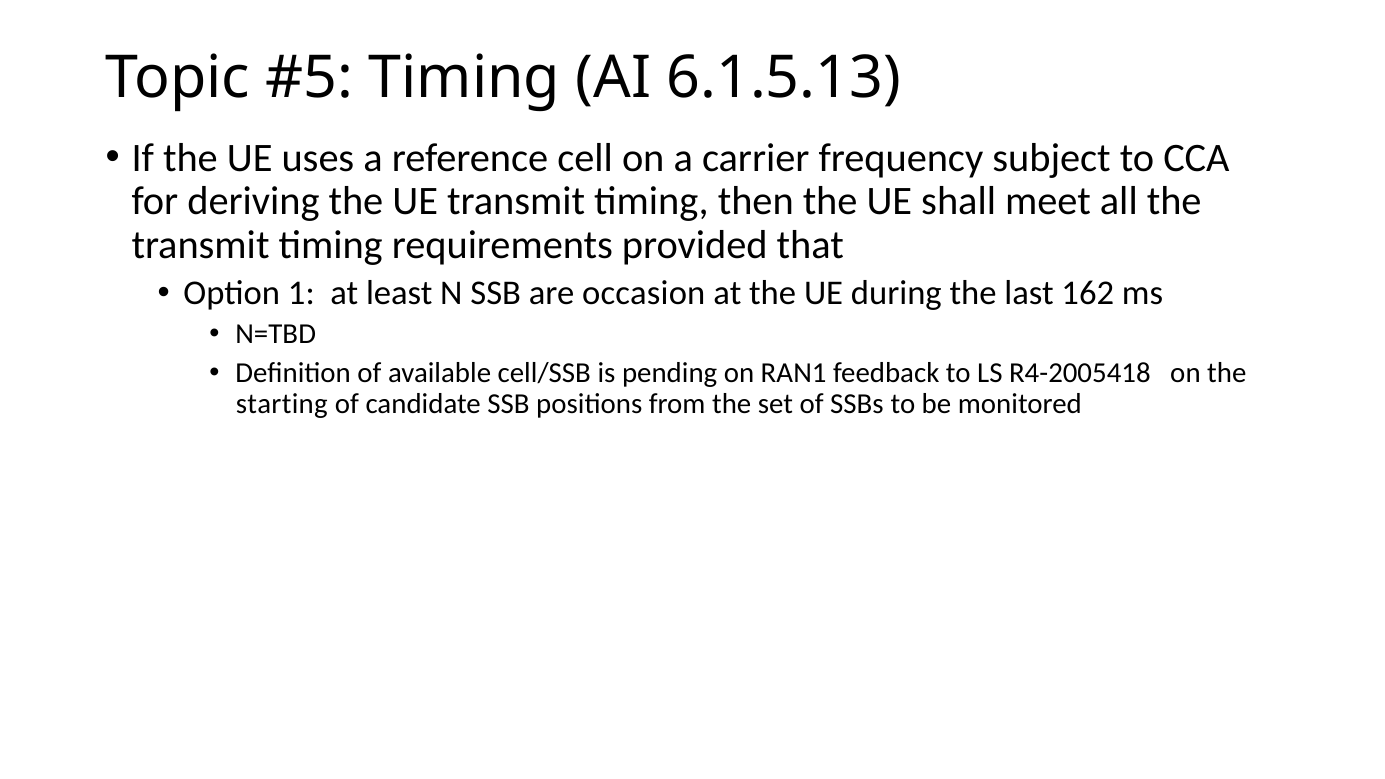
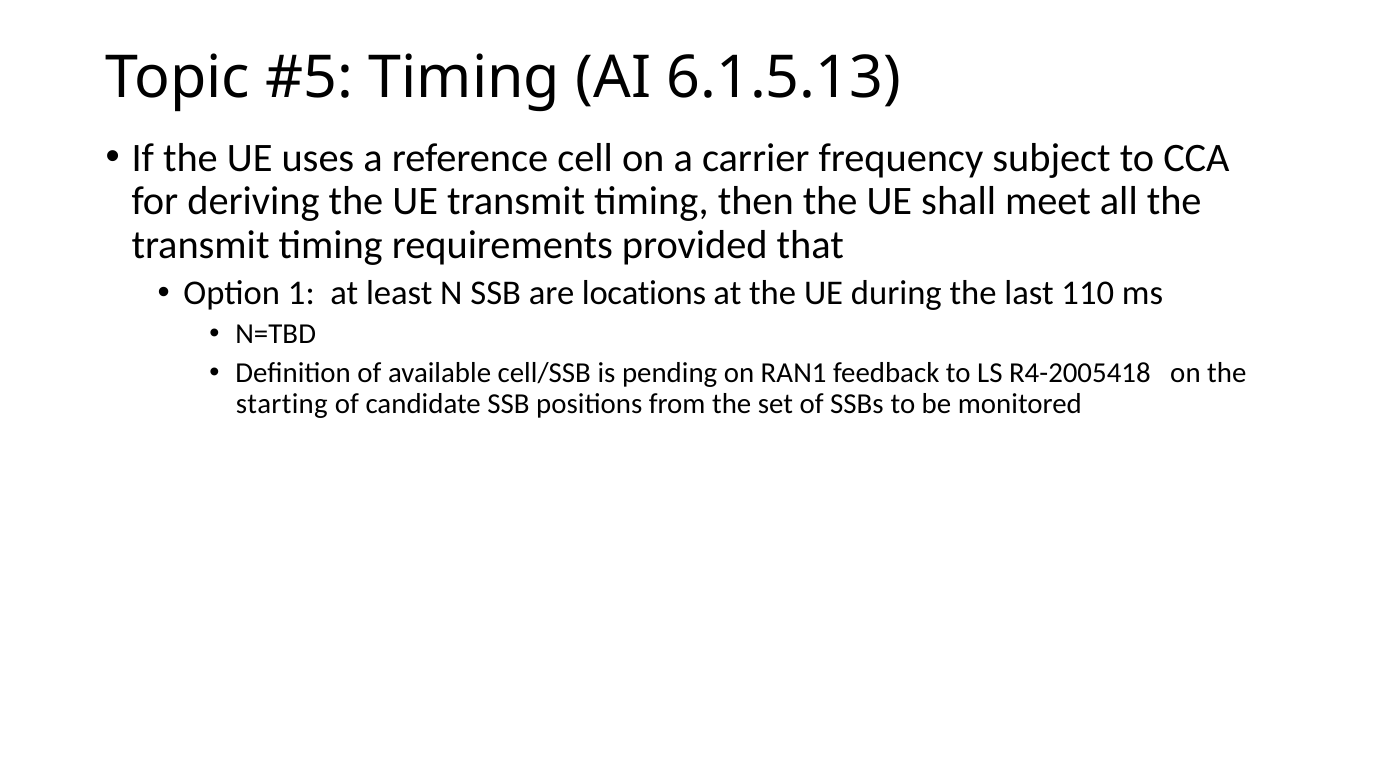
occasion: occasion -> locations (644, 293)
162: 162 -> 110 (1088, 293)
